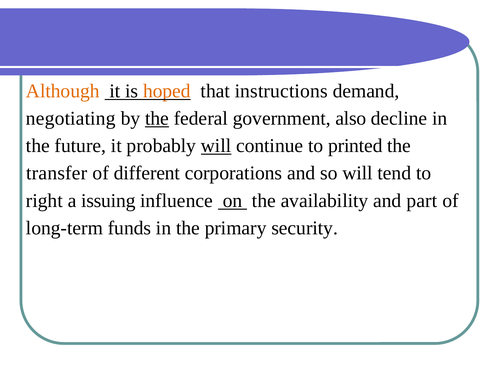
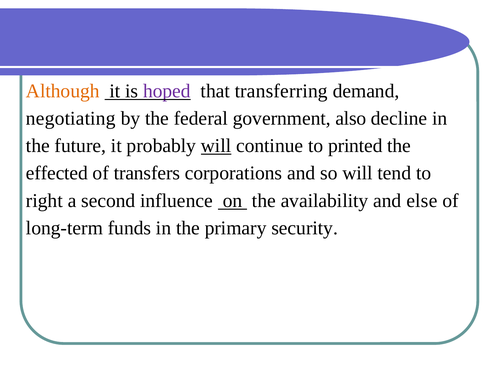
hoped colour: orange -> purple (167, 91)
instructions: instructions -> transferring (281, 91)
the underline: present -> none (157, 118)
transfer: transfer -> effected (57, 173)
different: different -> transfers (147, 173)
issuing: issuing -> second (108, 201)
part: part -> else (422, 201)
